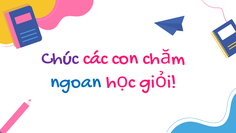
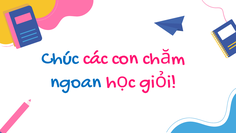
Chúc colour: purple -> blue (60, 57)
